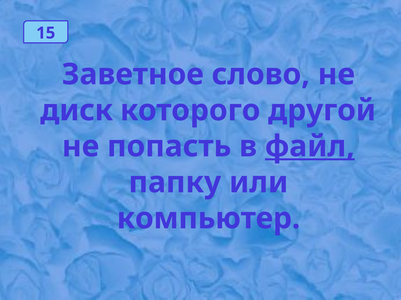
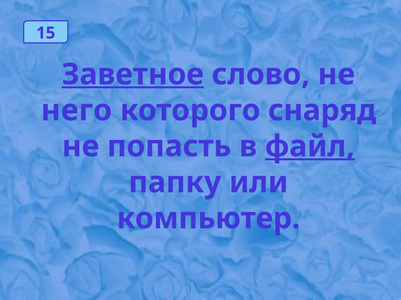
Заветное underline: none -> present (133, 75)
диск: диск -> него (76, 111)
другой: другой -> снаряд (322, 111)
